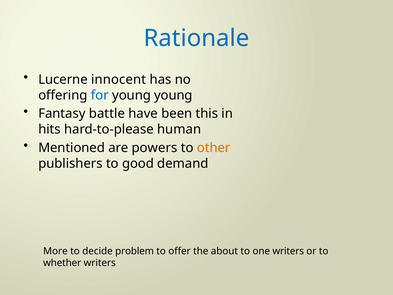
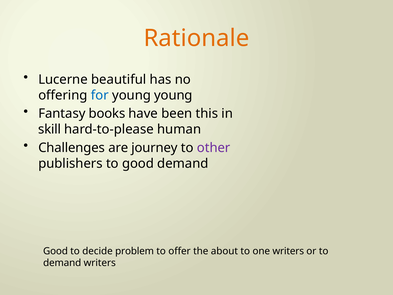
Rationale colour: blue -> orange (196, 38)
innocent: innocent -> beautiful (119, 79)
battle: battle -> books (107, 114)
hits: hits -> skill (50, 129)
Mentioned: Mentioned -> Challenges (72, 148)
powers: powers -> journey (155, 148)
other colour: orange -> purple (214, 148)
More: More -> Good (55, 251)
whether: whether -> demand (62, 263)
